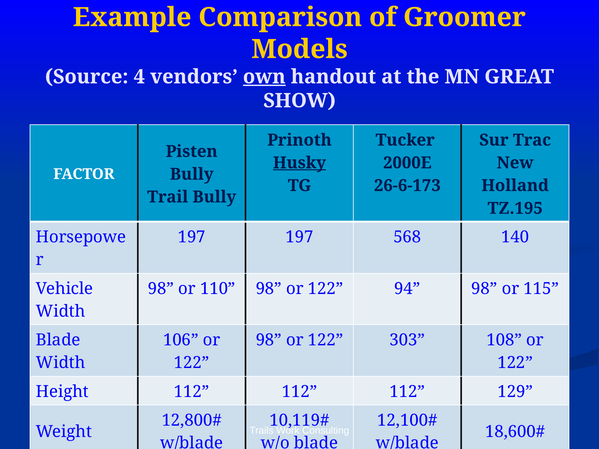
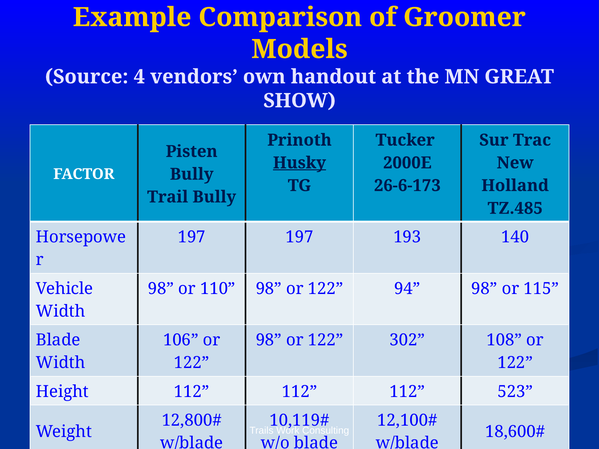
own underline: present -> none (264, 77)
TZ.195: TZ.195 -> TZ.485 (515, 208)
568: 568 -> 193 (407, 237)
303: 303 -> 302 (407, 340)
129: 129 -> 523 (515, 392)
